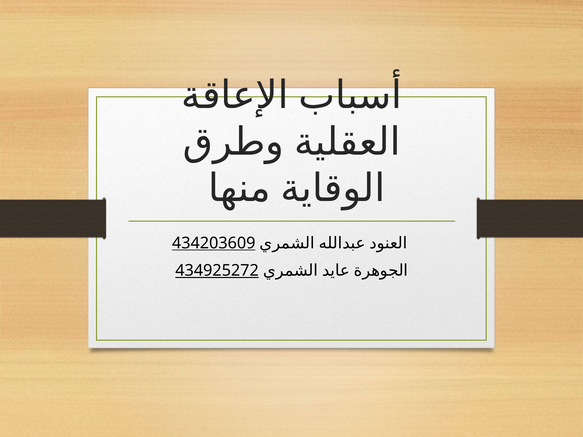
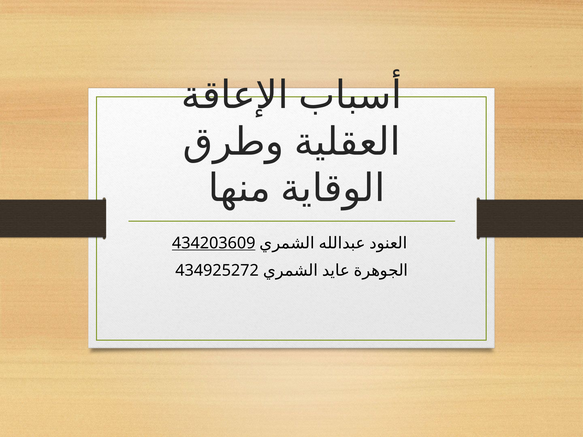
434925272 underline: present -> none (217, 271)
